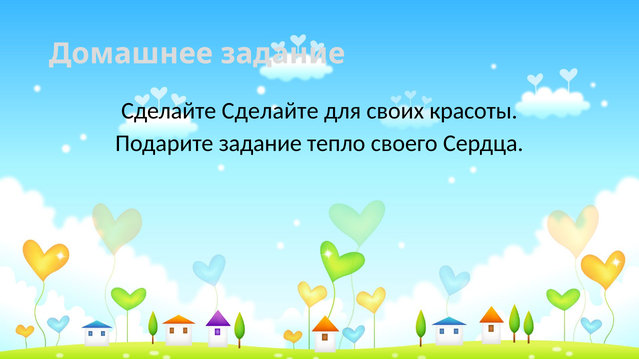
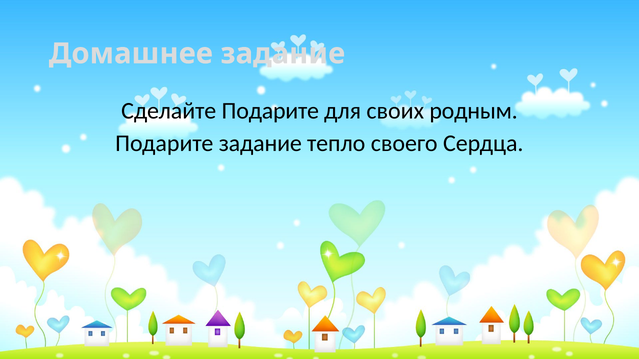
Сделайте Сделайте: Сделайте -> Подарите (270, 111)
красоты: красоты -> родным (474, 111)
